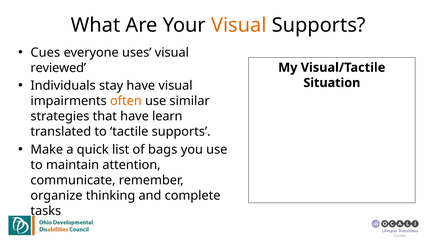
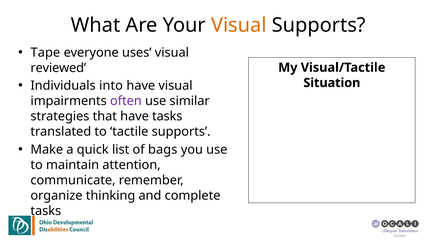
Cues: Cues -> Tape (45, 53)
stay: stay -> into (111, 86)
often colour: orange -> purple (126, 101)
have learn: learn -> tasks (167, 116)
